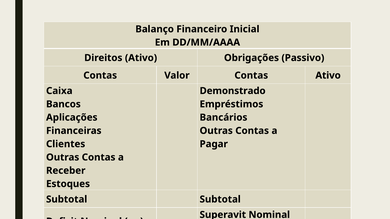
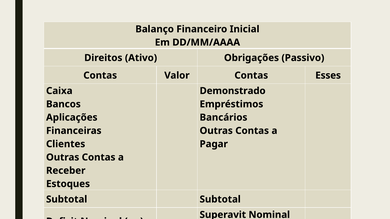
Contas Ativo: Ativo -> Esses (328, 76)
